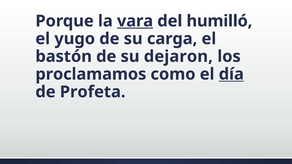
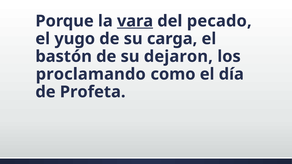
humilló: humilló -> pecado (219, 21)
proclamamos: proclamamos -> proclamando (91, 74)
día underline: present -> none (231, 74)
